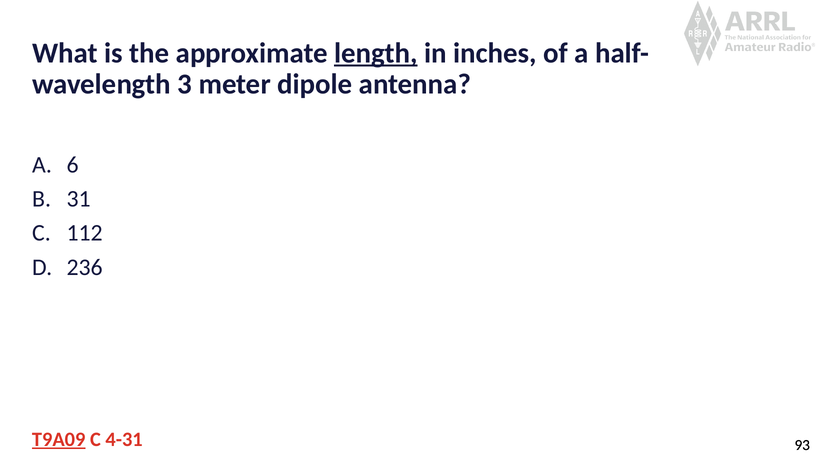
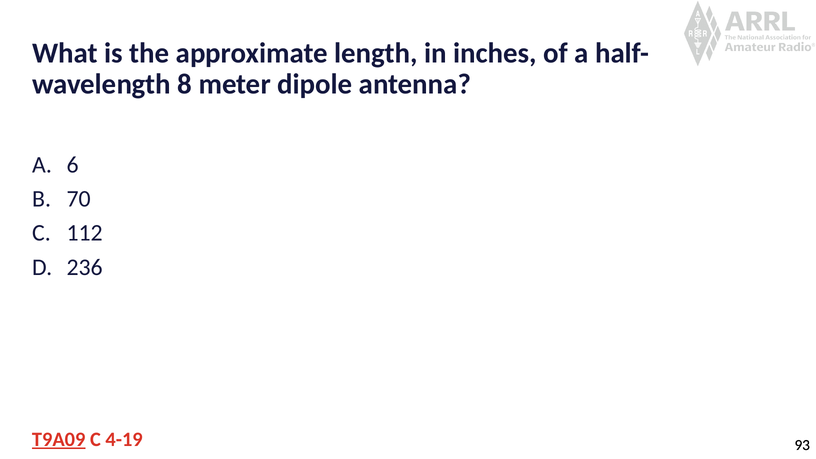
length underline: present -> none (376, 53)
3: 3 -> 8 (185, 84)
31: 31 -> 70 (79, 199)
4-31: 4-31 -> 4-19 (124, 439)
